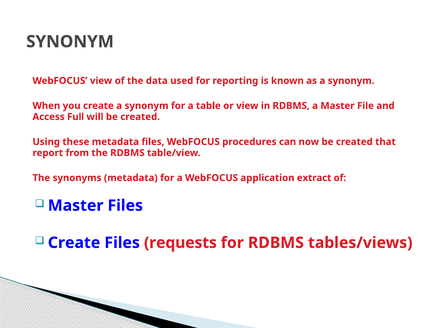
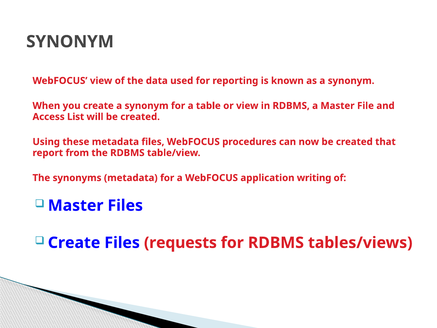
Full: Full -> List (76, 117)
extract: extract -> writing (314, 178)
